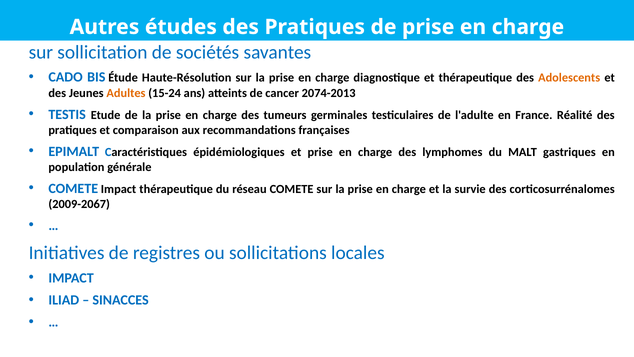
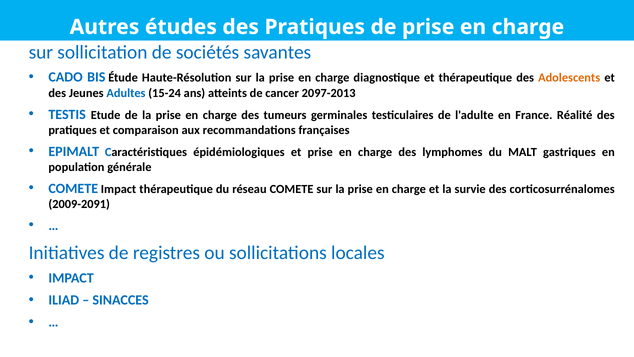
Adultes colour: orange -> blue (126, 93)
2074-2013: 2074-2013 -> 2097-2013 (329, 93)
2009-2067: 2009-2067 -> 2009-2091 (79, 204)
